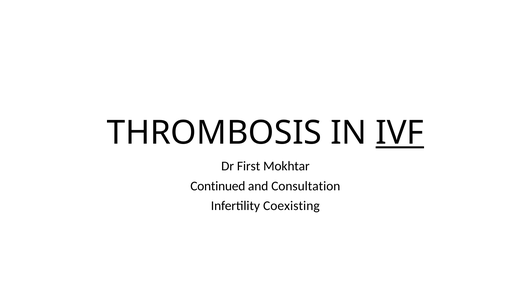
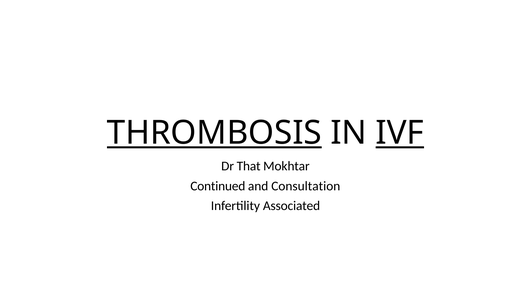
THROMBOSIS underline: none -> present (214, 133)
First: First -> That (249, 166)
Coexisting: Coexisting -> Associated (292, 206)
